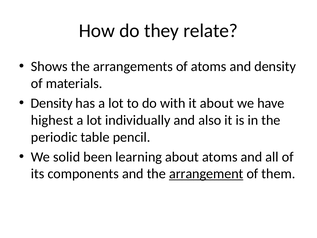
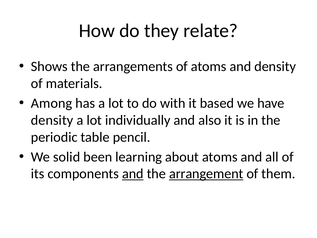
Density: Density -> Among (52, 103)
it about: about -> based (217, 103)
highest: highest -> density (52, 120)
and underline: none -> present (133, 174)
